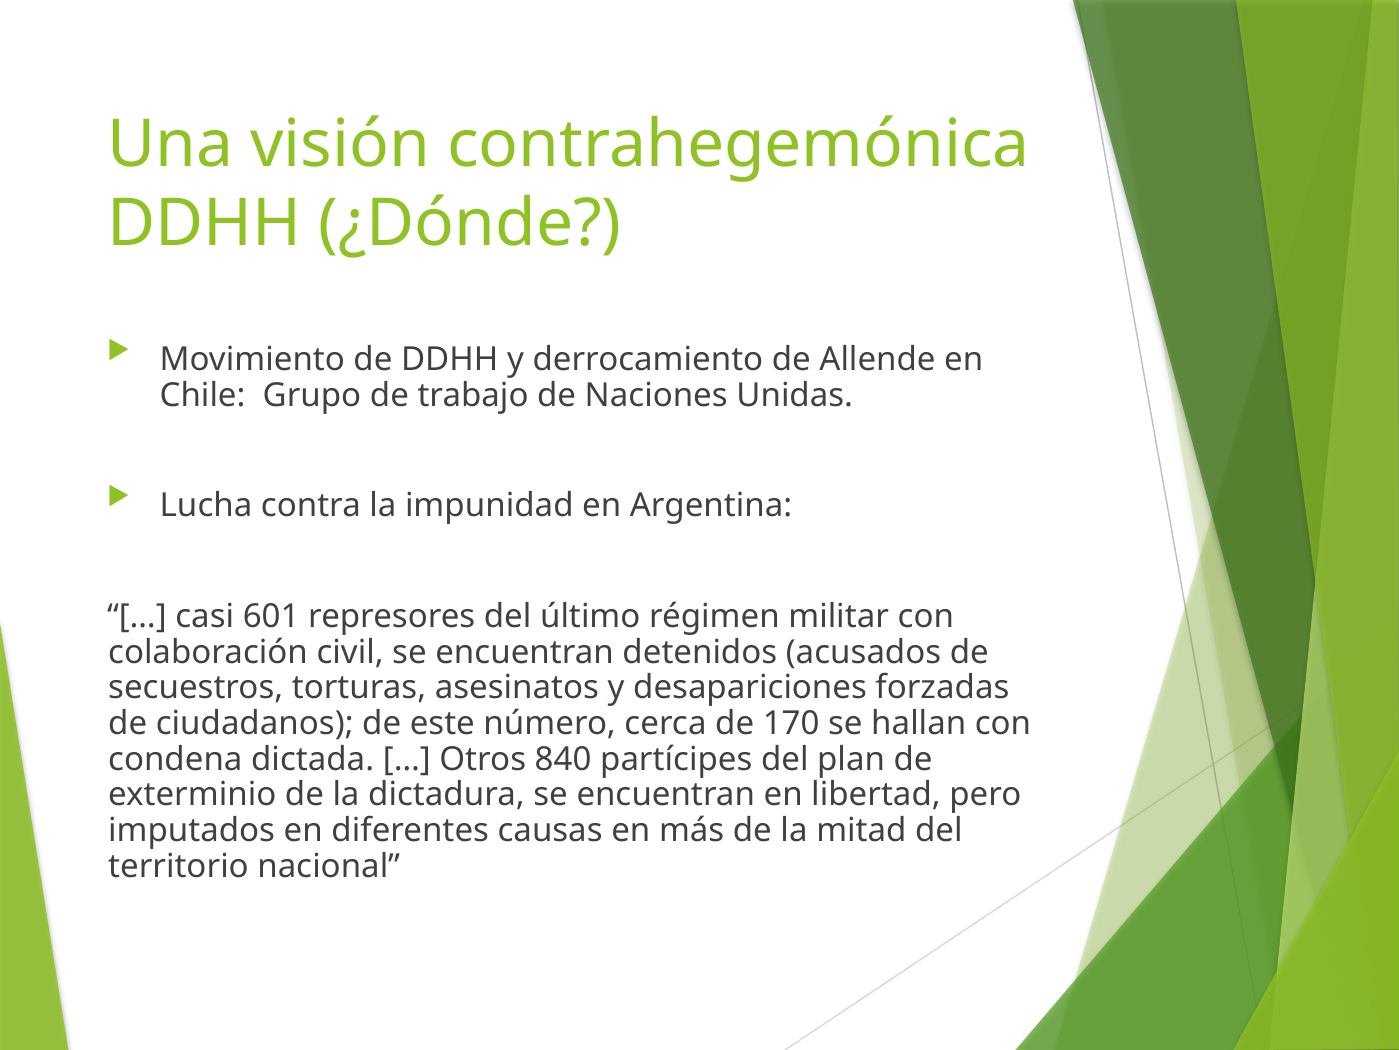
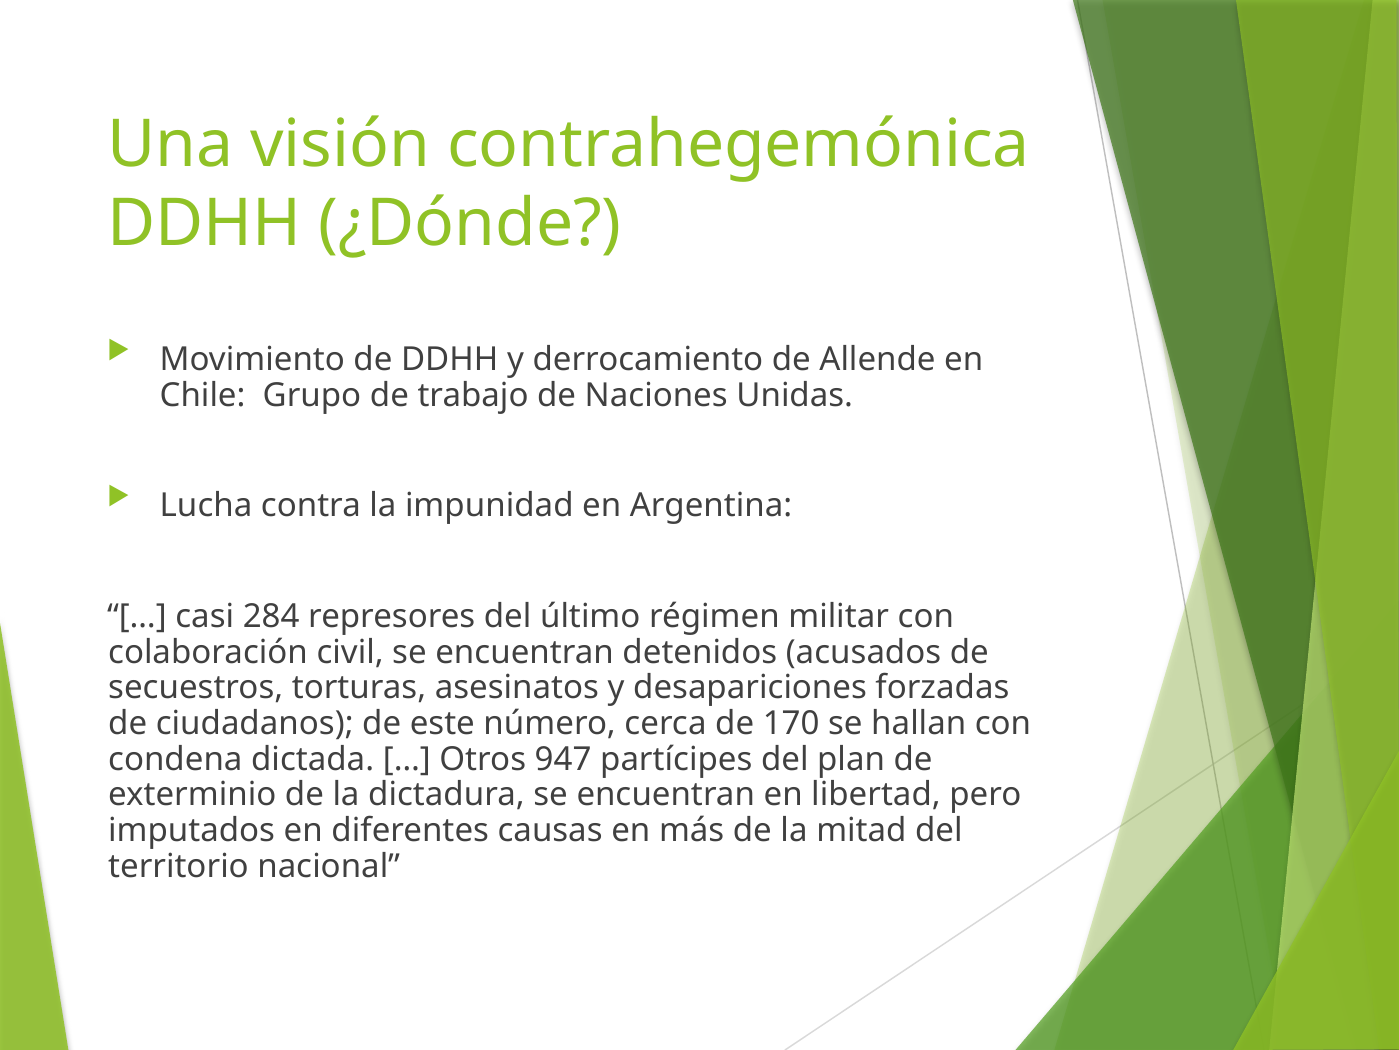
601: 601 -> 284 (271, 616)
840: 840 -> 947 (563, 759)
